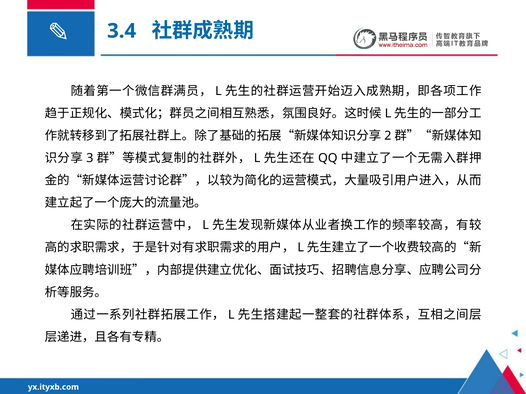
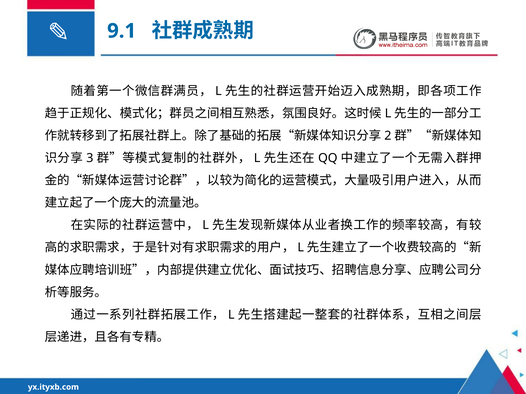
3.4: 3.4 -> 9.1 (122, 31)
